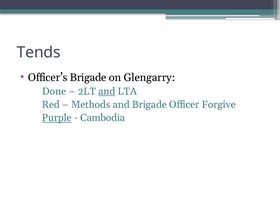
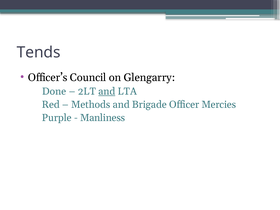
Officer’s Brigade: Brigade -> Council (88, 78)
Forgive: Forgive -> Mercies (219, 105)
Purple underline: present -> none (57, 118)
Cambodia: Cambodia -> Manliness (103, 118)
